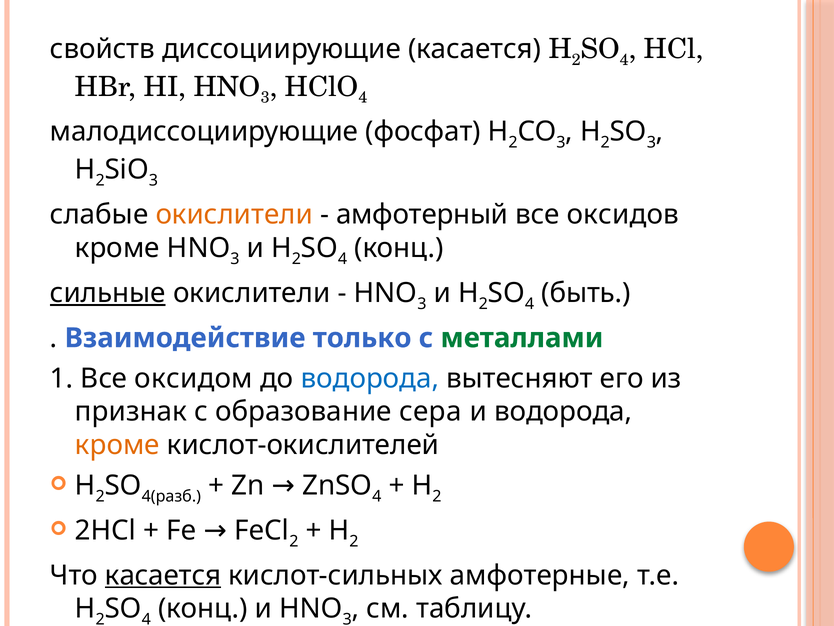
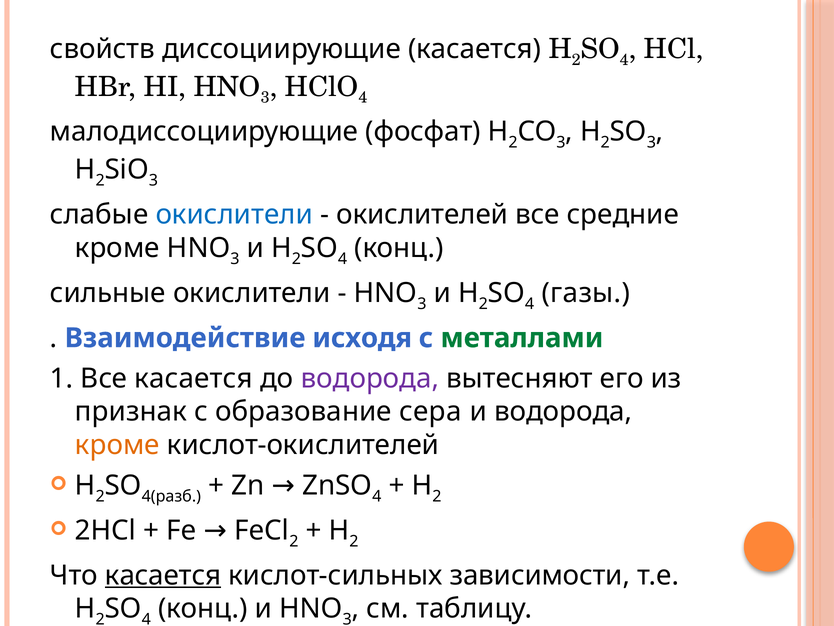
окислители colour: orange -> blue (234, 215)
амфотерный: амфотерный -> окислителей (422, 215)
оксидов: оксидов -> средние (623, 215)
сильные underline: present -> none (108, 293)
быть: быть -> газы (586, 293)
только: только -> исходя (362, 338)
Все оксидом: оксидом -> касается (194, 378)
водорода colour: blue -> purple (370, 378)
амфотерные: амфотерные -> зависимости (540, 575)
